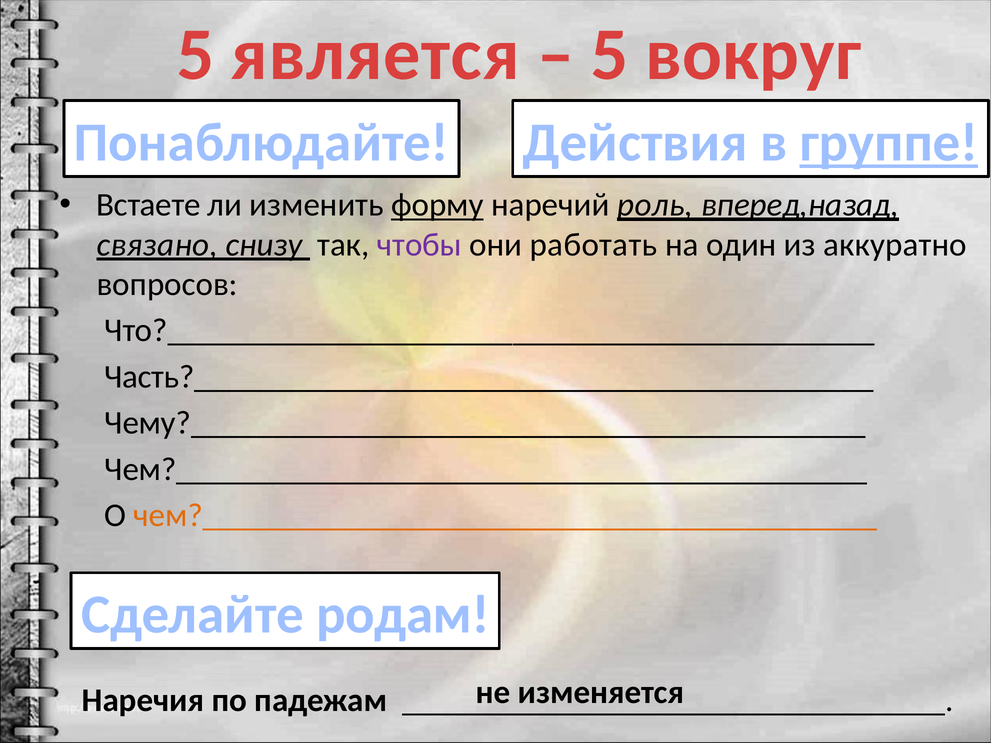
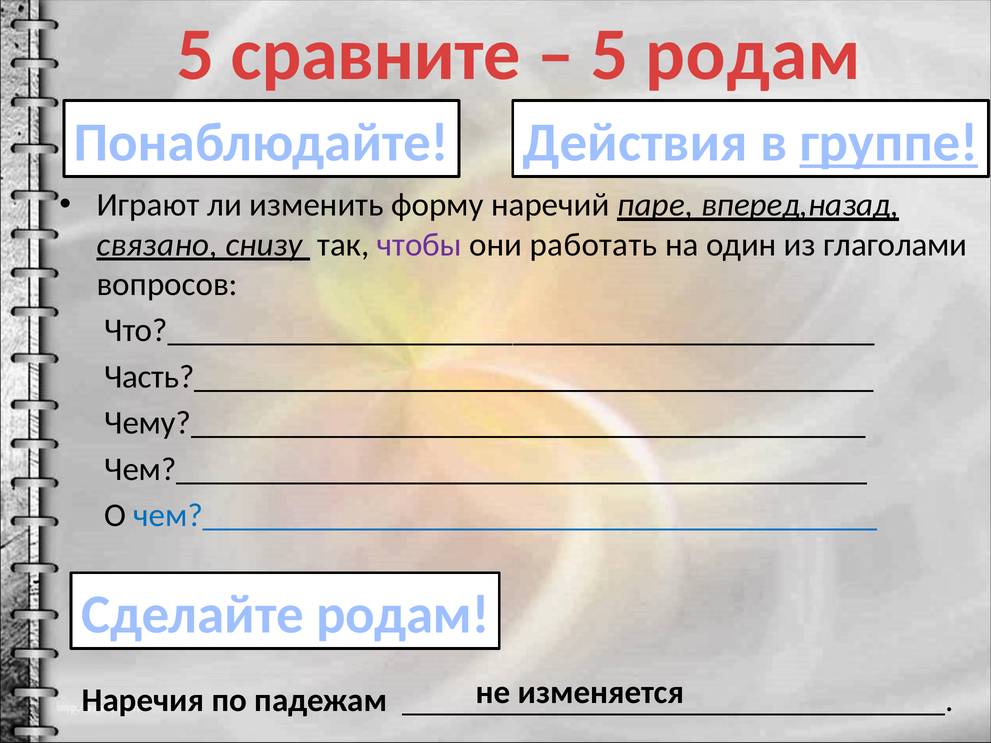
является: является -> сравните (376, 55)
5 вокруг: вокруг -> родам (753, 55)
Встаете: Встаете -> Играют (148, 205)
форму underline: present -> none (437, 205)
роль: роль -> паре (655, 205)
аккуратно: аккуратно -> глаголами (895, 245)
чем?_________________________________________ colour: orange -> blue (505, 516)
